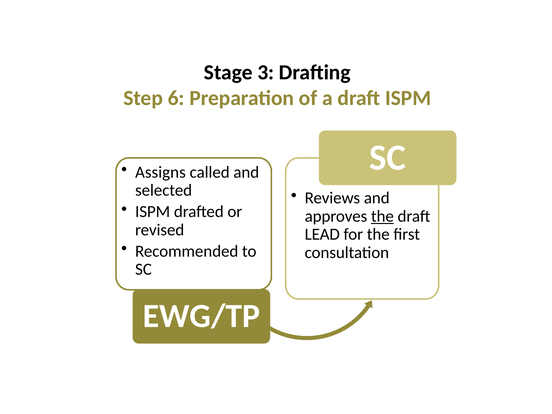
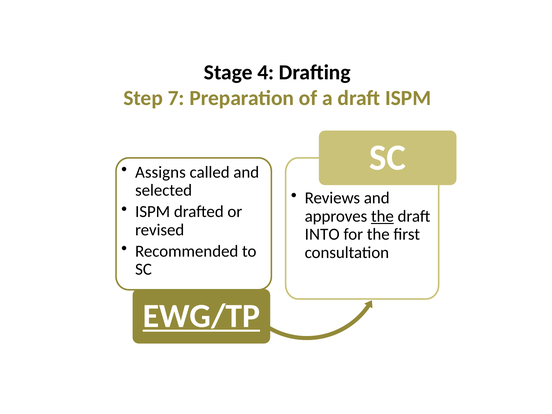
3: 3 -> 4 (266, 72)
6: 6 -> 7 (176, 98)
LEAD: LEAD -> INTO (322, 234)
EWG/TP underline: none -> present (201, 316)
